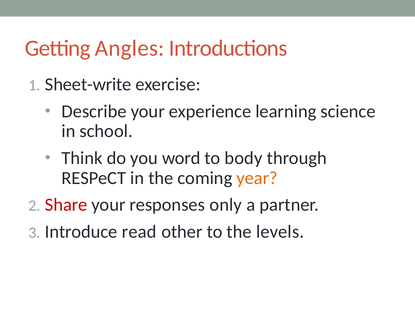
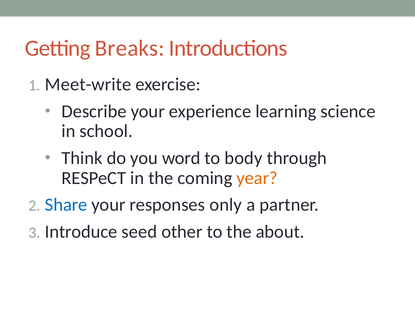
Angles: Angles -> Breaks (130, 48)
Sheet-write: Sheet-write -> Meet-write (88, 85)
Share colour: red -> blue (66, 205)
read: read -> seed (139, 232)
levels: levels -> about (280, 232)
